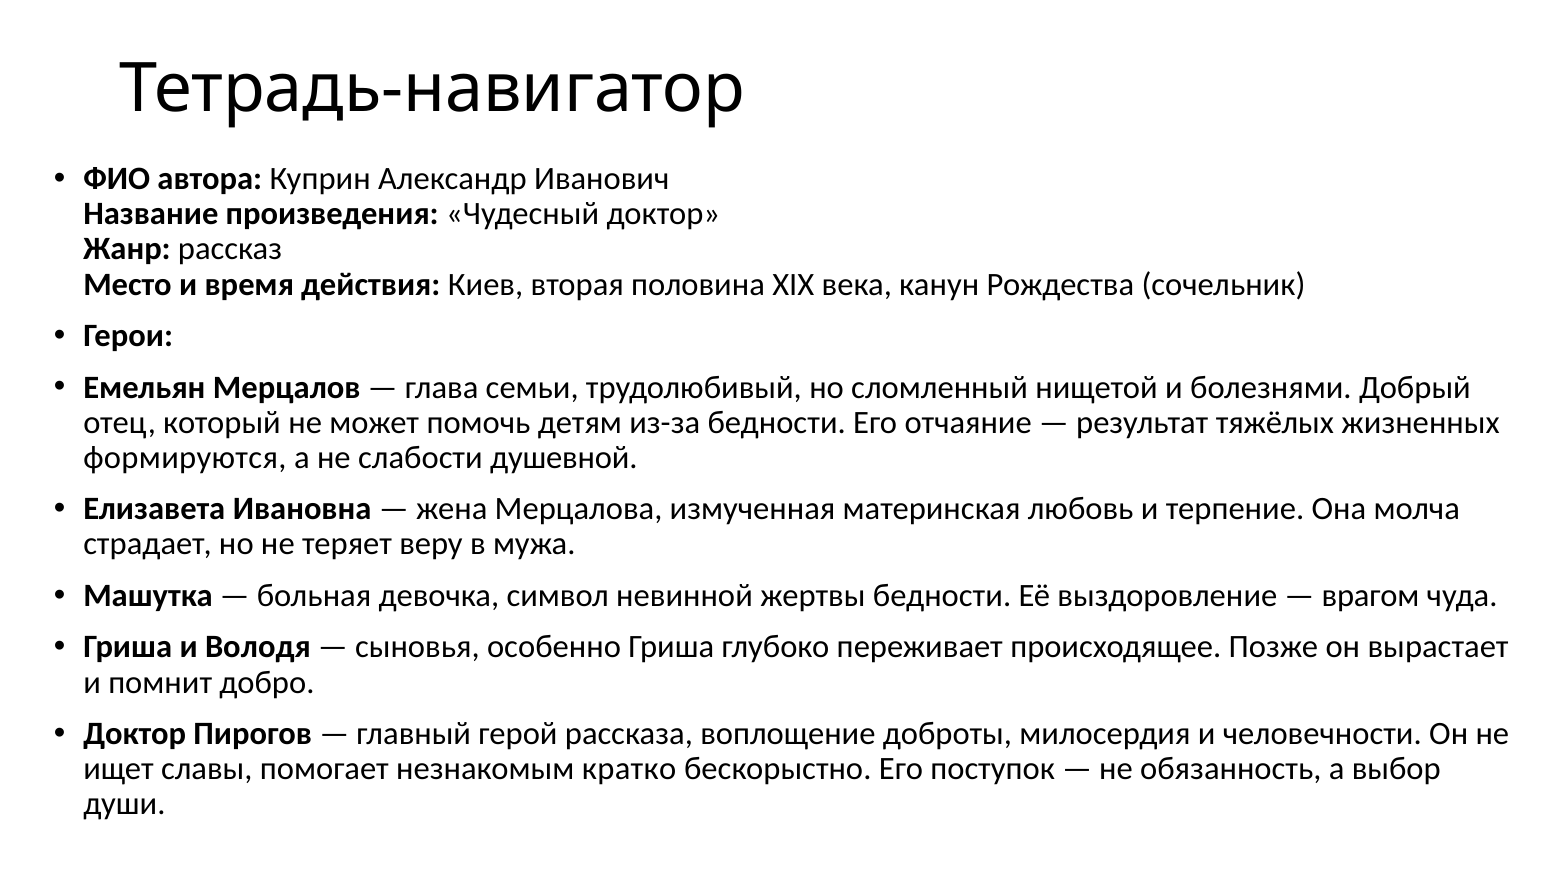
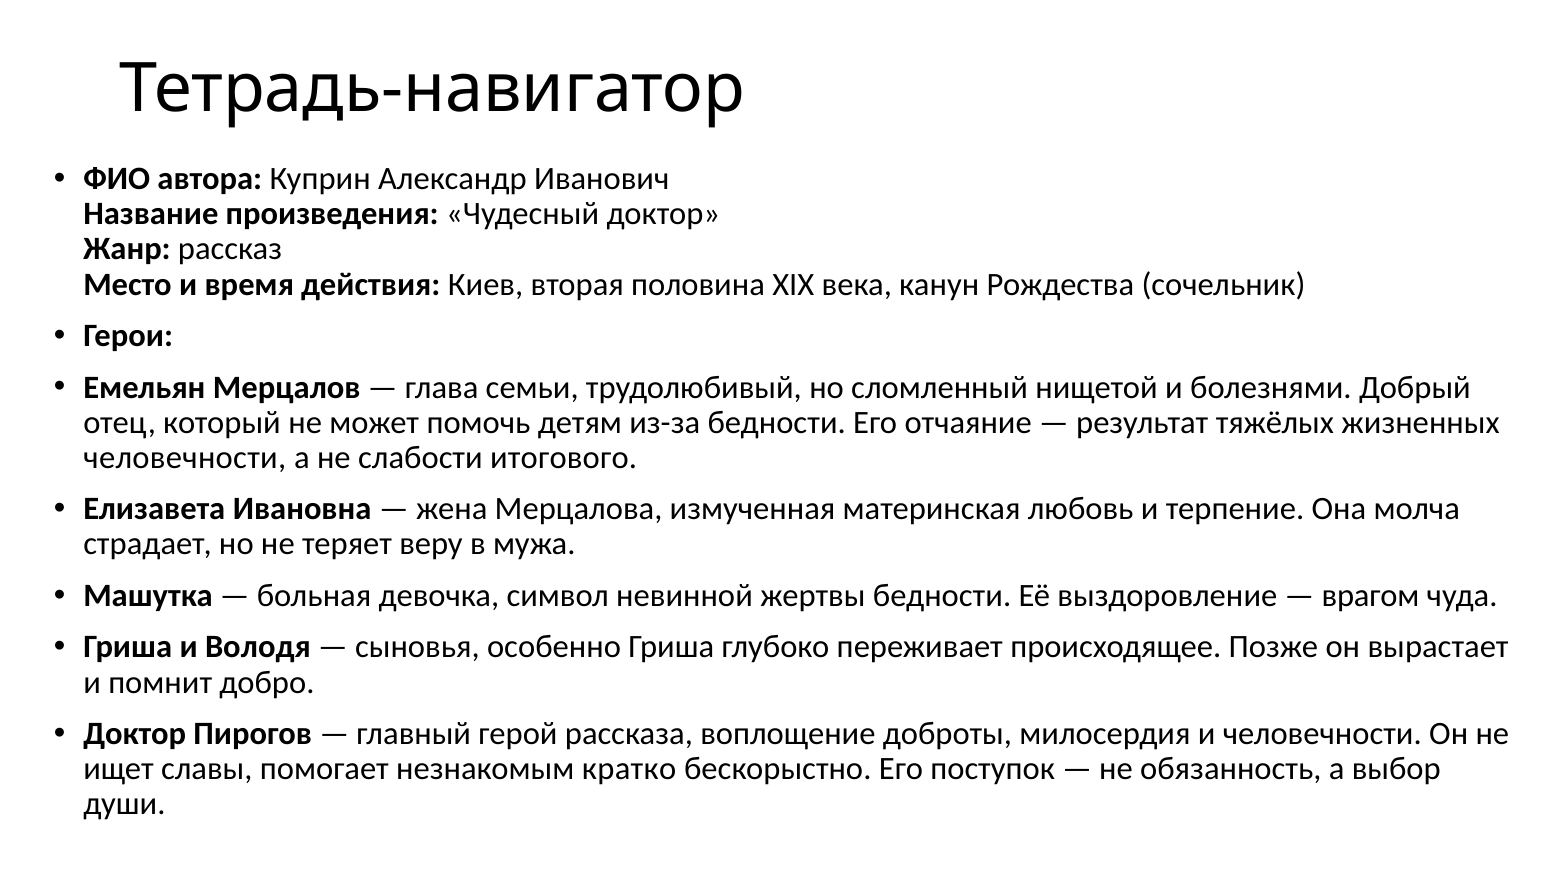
формируются: формируются -> человечности (185, 458)
душевной: душевной -> итогового (564, 458)
